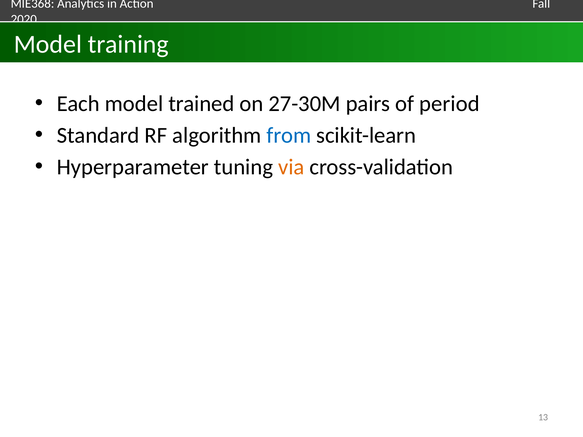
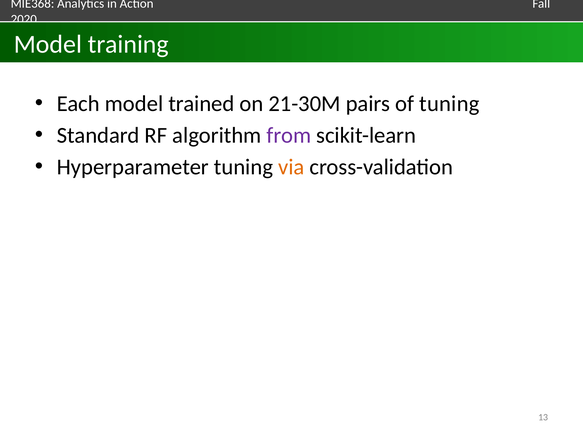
27-30M: 27-30M -> 21-30M (305, 104)
of period: period -> tuning (449, 104)
from colour: blue -> purple (289, 135)
